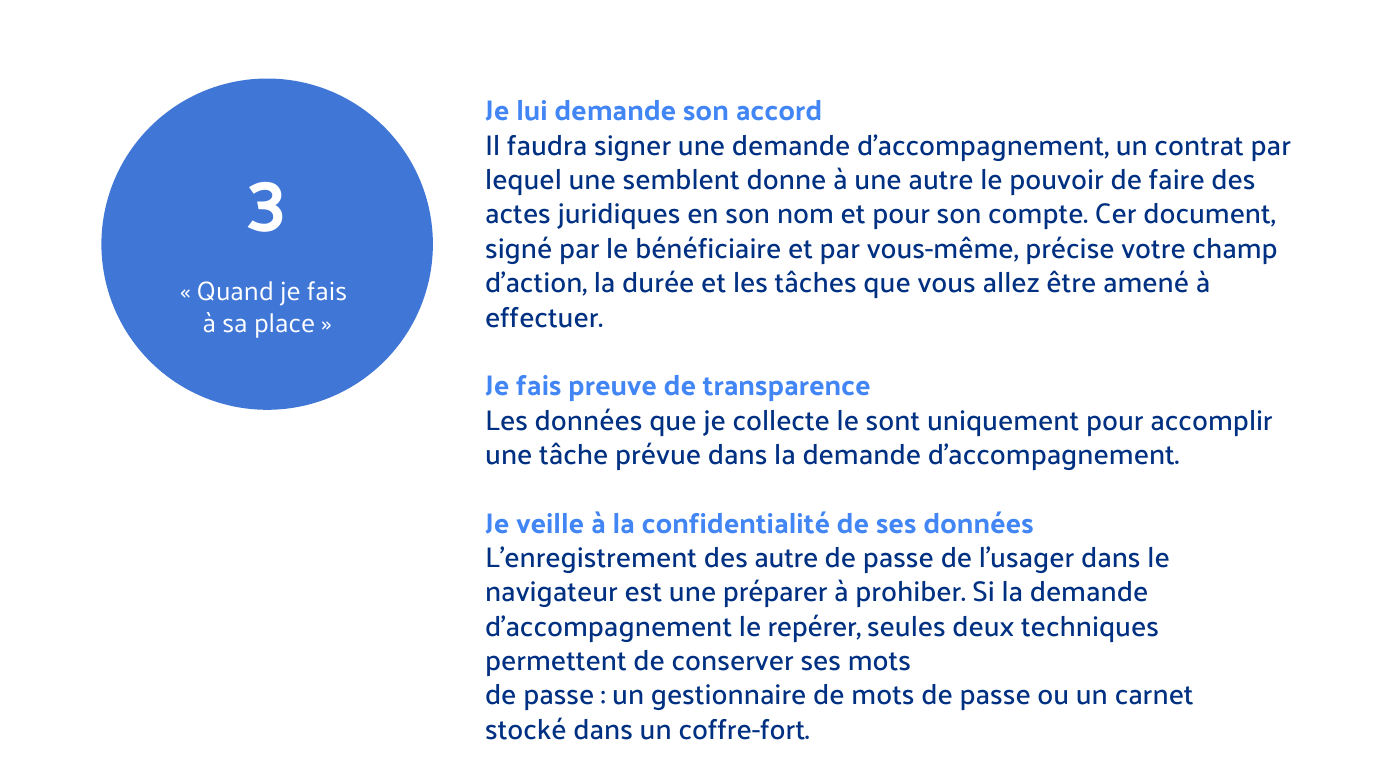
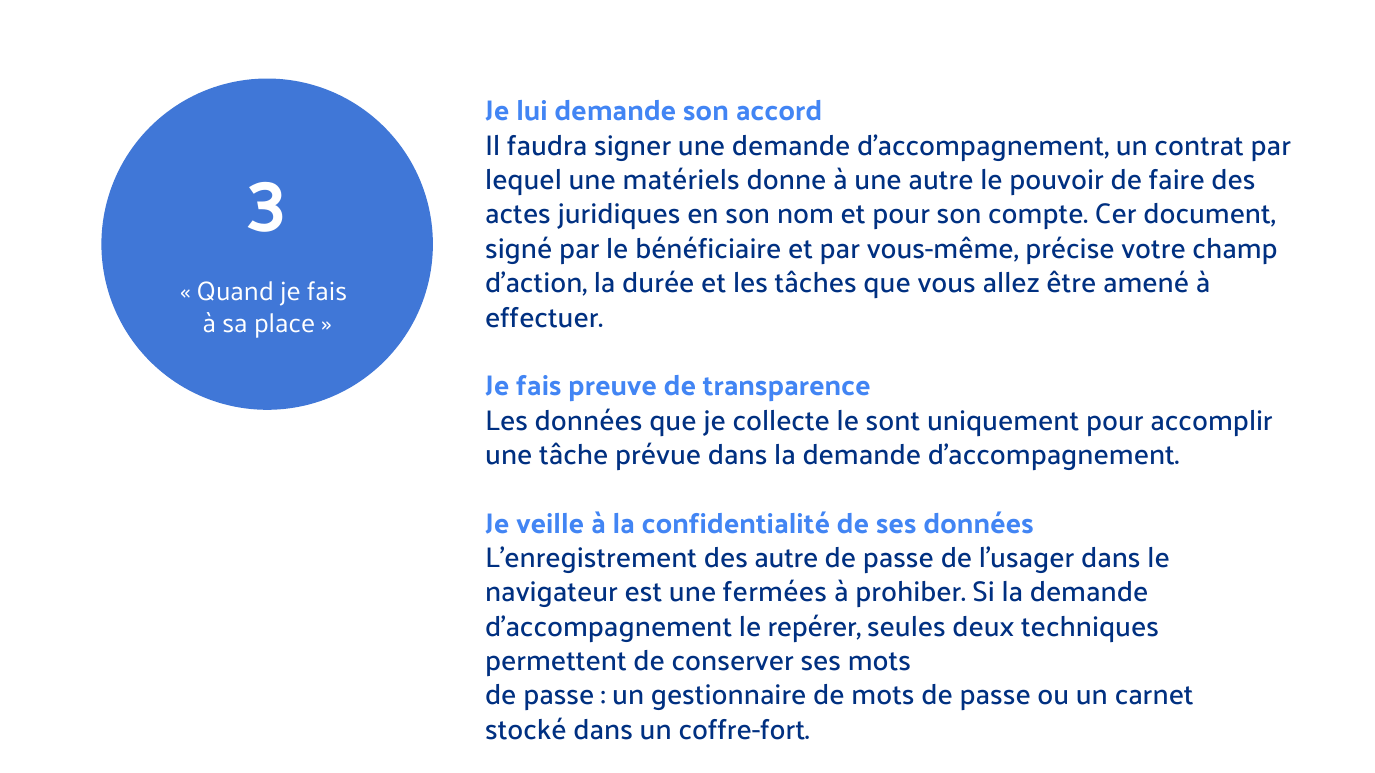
semblent: semblent -> matériels (681, 180)
préparer: préparer -> fermées (775, 593)
